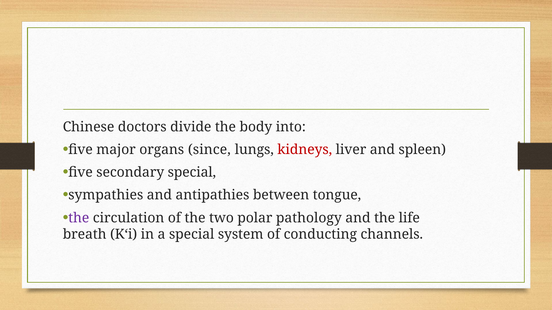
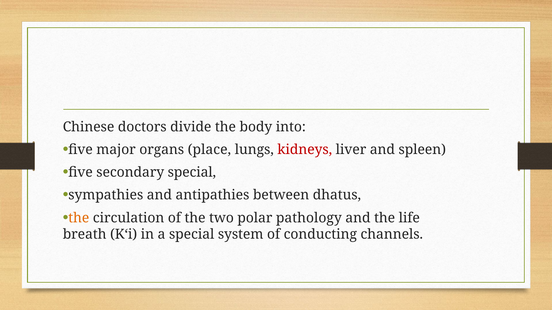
since: since -> place (209, 150)
tongue: tongue -> dhatus (337, 195)
the colour: purple -> orange (79, 218)
